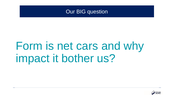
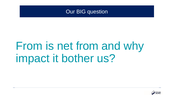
Form: Form -> From (29, 46)
net cars: cars -> from (87, 46)
